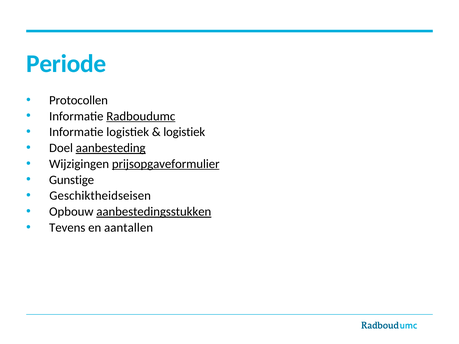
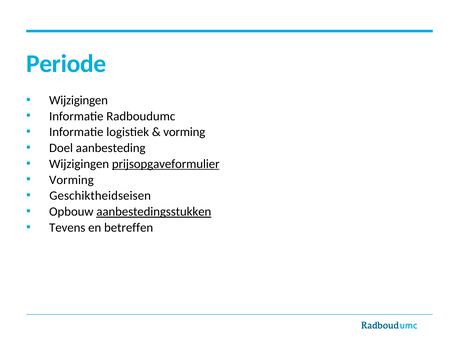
Protocollen: Protocollen -> Wijzigingen (79, 100)
Radboudumc underline: present -> none (141, 116)
logistiek: logistiek -> vorming (184, 132)
aanbesteding underline: present -> none (111, 148)
Gunstige: Gunstige -> Vorming (71, 180)
aantallen: aantallen -> betreffen (129, 228)
